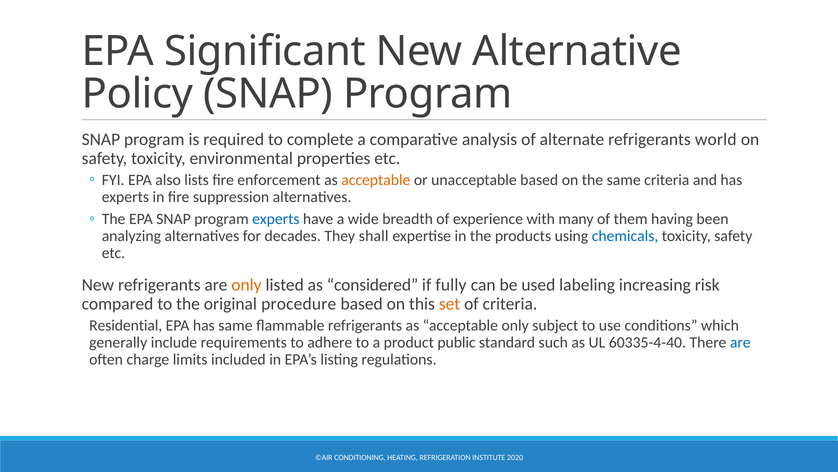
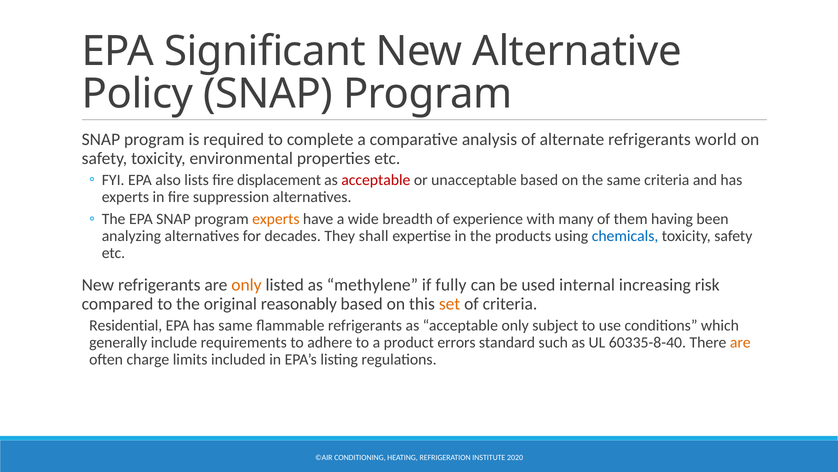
enforcement: enforcement -> displacement (279, 180)
acceptable colour: orange -> red (376, 180)
experts colour: blue -> orange (276, 219)
considered: considered -> methylene (372, 285)
labeling: labeling -> internal (587, 285)
procedure: procedure -> reasonably (299, 304)
public: public -> errors (457, 342)
60335-4-40: 60335-4-40 -> 60335-8-40 (647, 342)
are colour: blue -> orange (740, 342)
